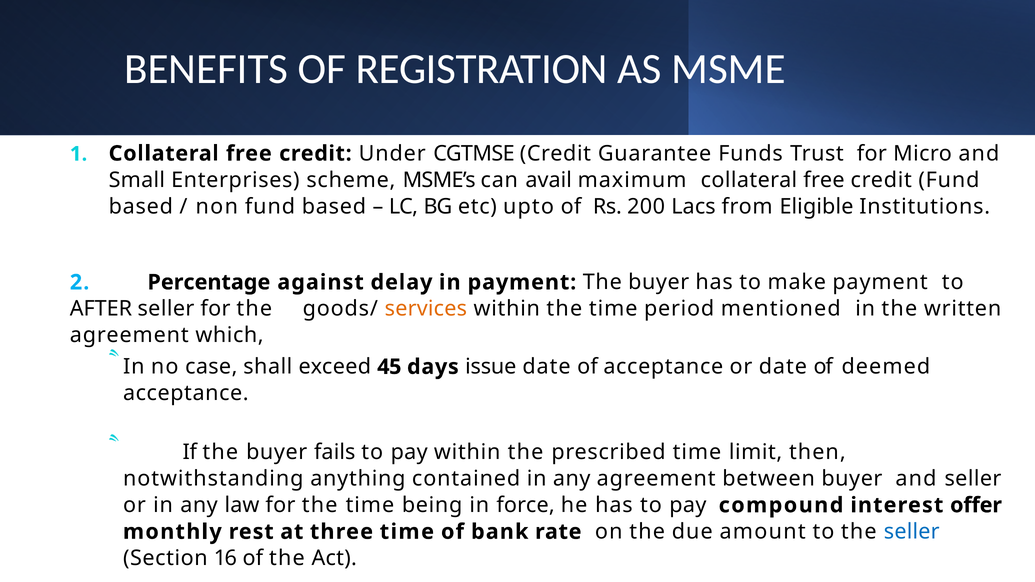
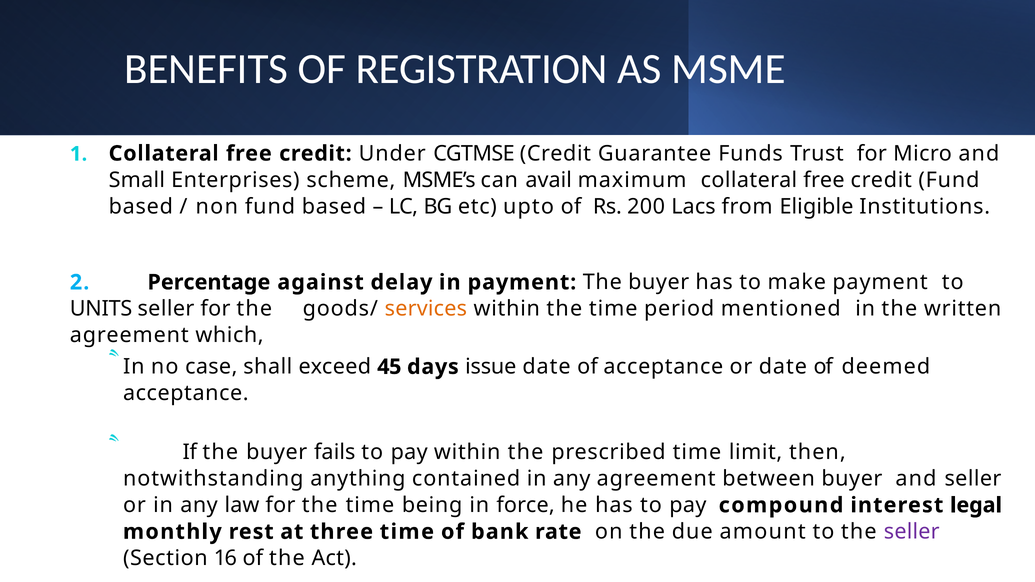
AFTER: AFTER -> UNITS (101, 309)
offer: offer -> legal (976, 505)
seller colour: blue -> purple (912, 532)
